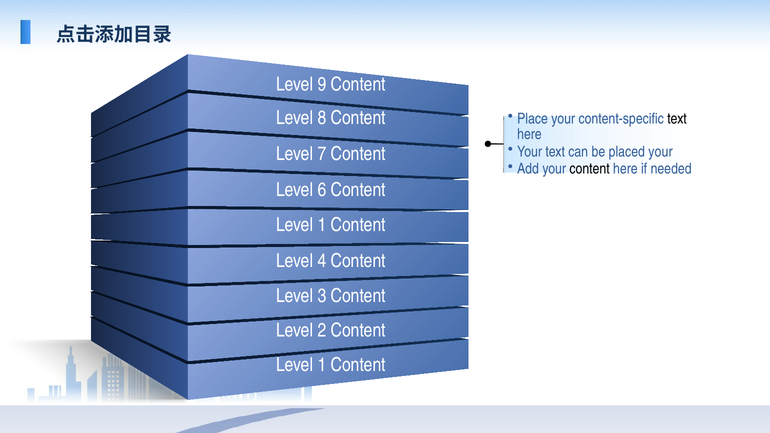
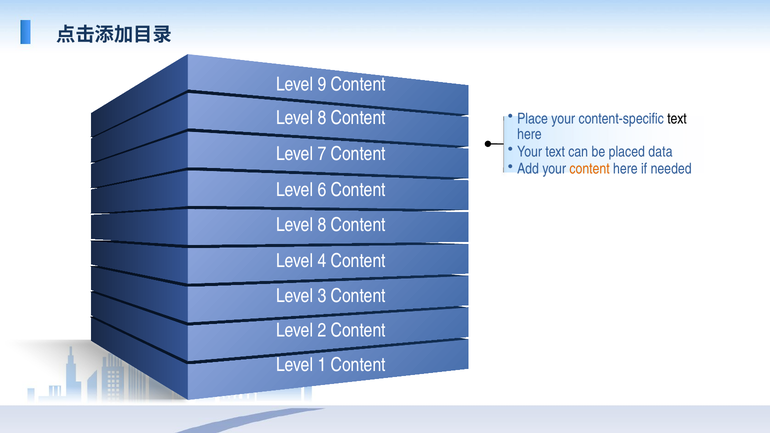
placed your: your -> data (660, 152)
content colour: black -> orange (590, 169)
1: 1 -> 8 (322, 225)
